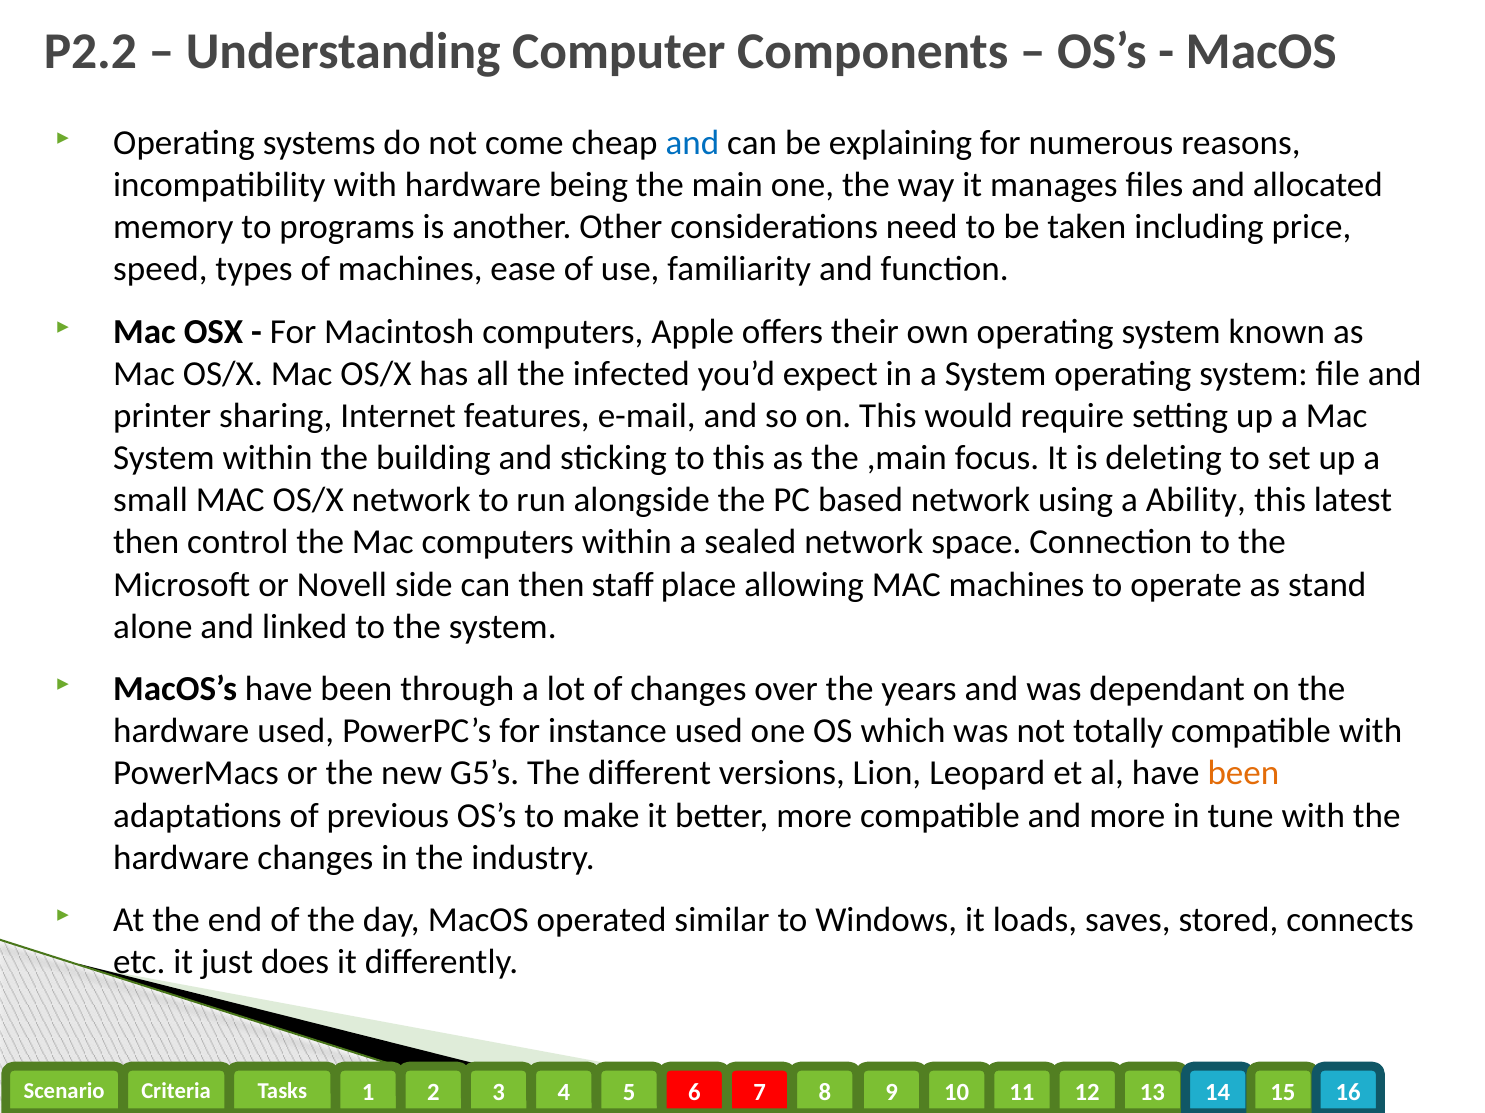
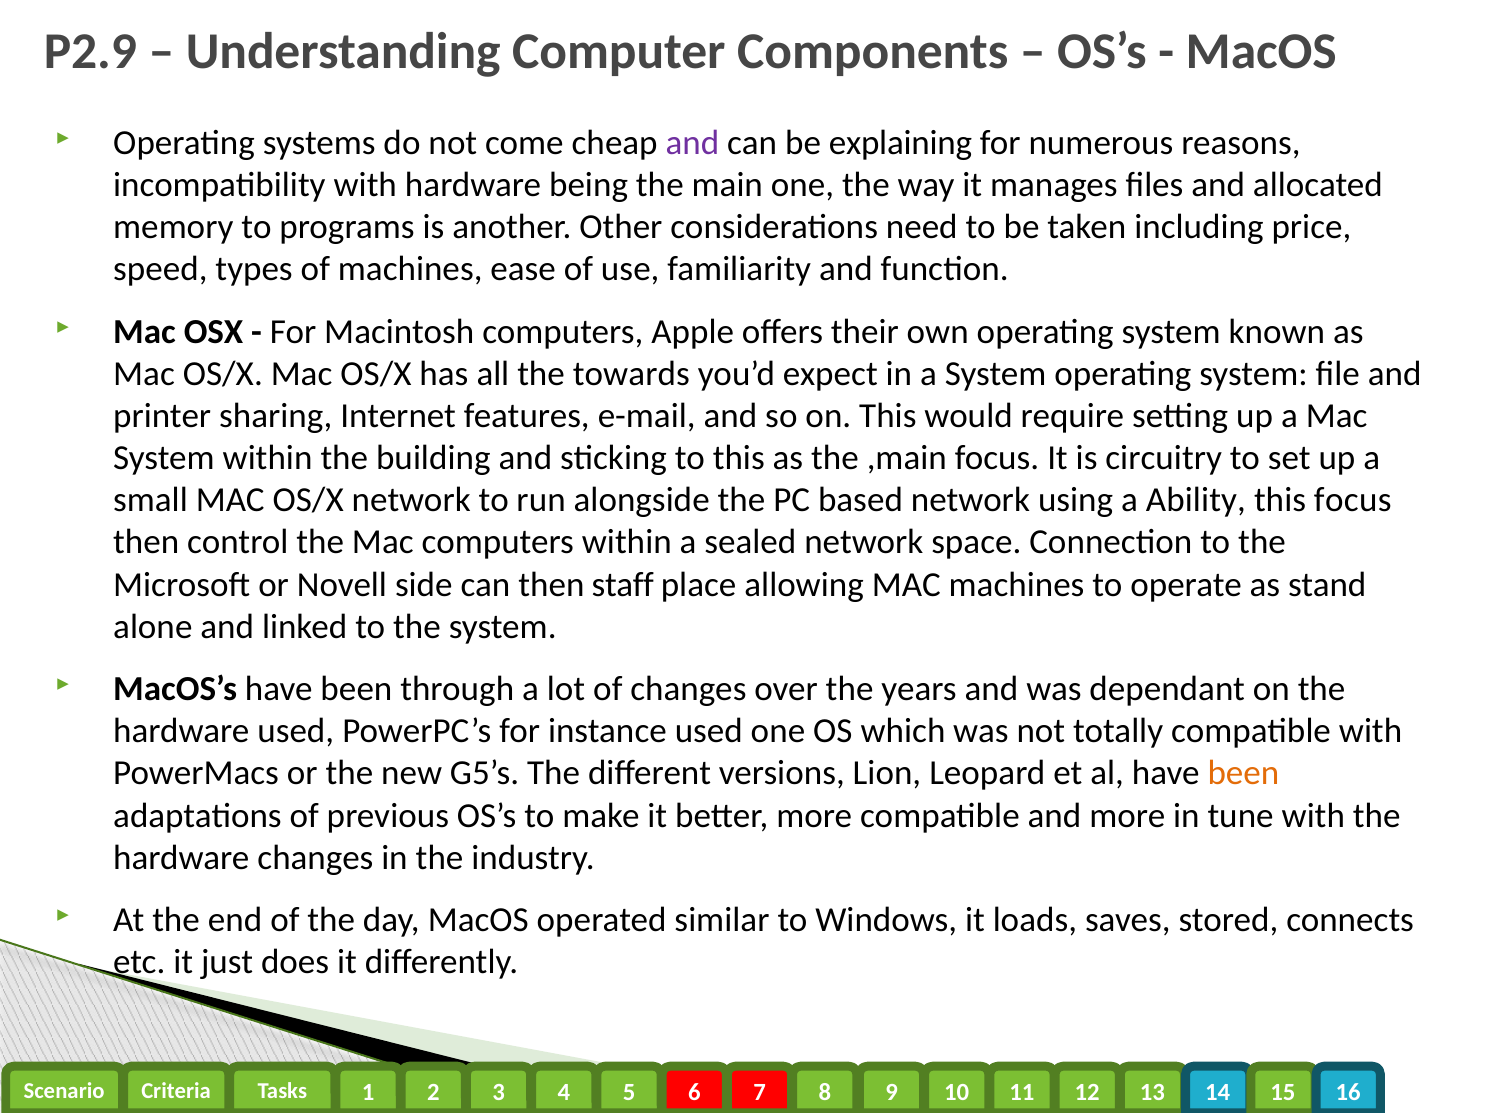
P2.2: P2.2 -> P2.9 (90, 52)
and colour: blue -> purple (692, 143)
infected: infected -> towards (631, 374)
deleting: deleting -> circuitry (1164, 459)
this latest: latest -> focus (1353, 501)
